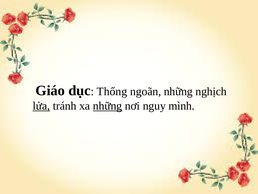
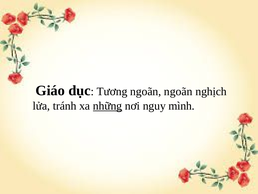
Thống: Thống -> Tương (112, 91)
ngoãn những: những -> ngoãn (178, 91)
lửa underline: present -> none (41, 106)
